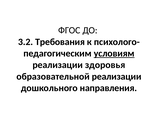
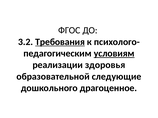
Требования underline: none -> present (60, 42)
образовательной реализации: реализации -> следующие (117, 77)
направления: направления -> драгоценное (108, 88)
